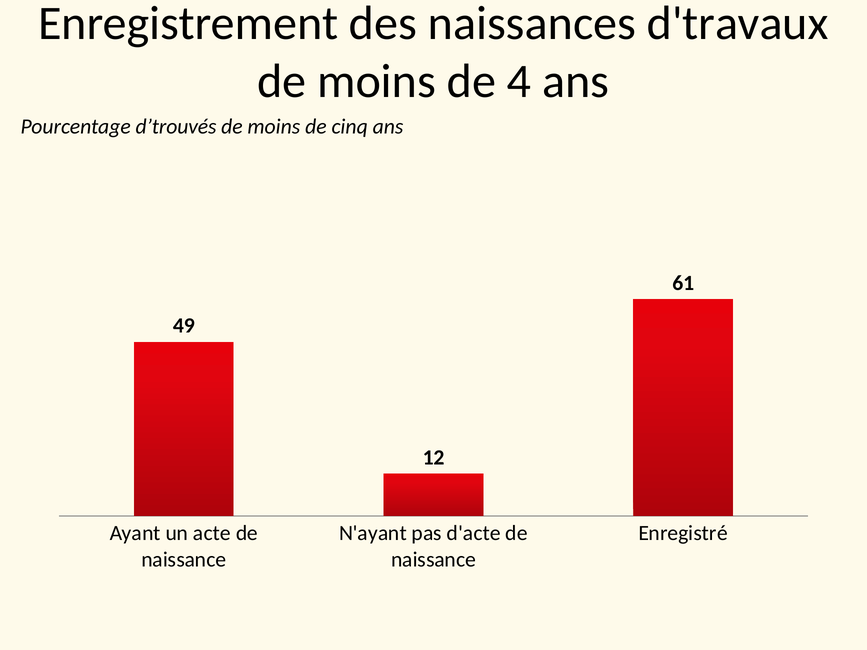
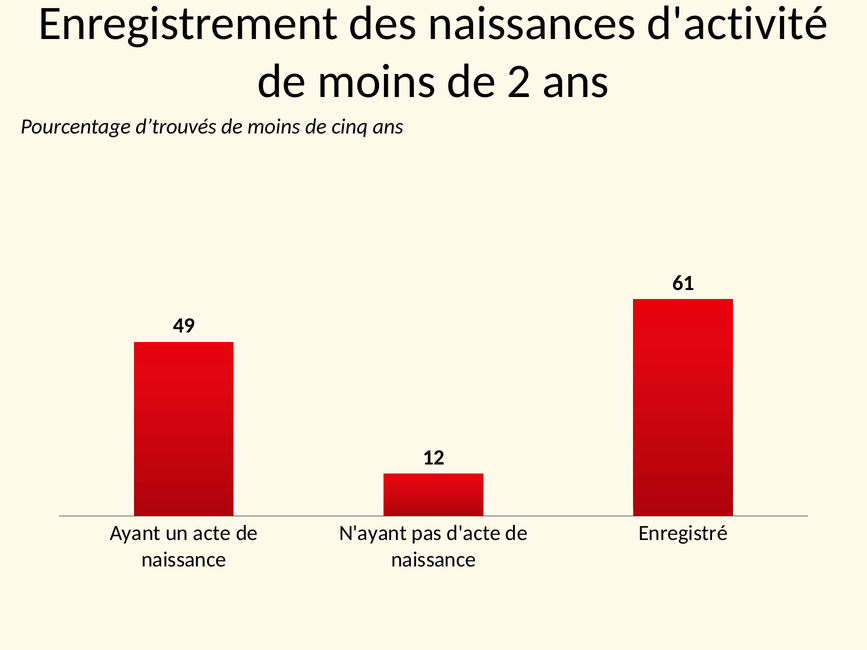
d'travaux: d'travaux -> d'activité (737, 23)
4: 4 -> 2 (519, 81)
